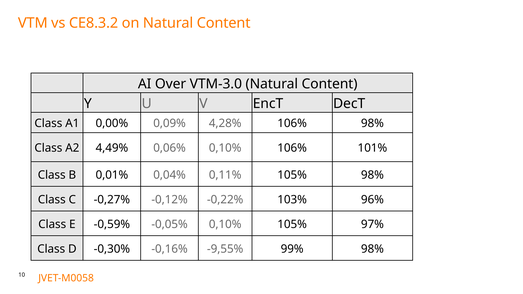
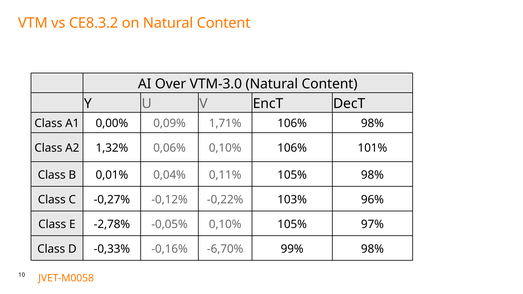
4,28%: 4,28% -> 1,71% (225, 123)
4,49%: 4,49% -> 1,32% (112, 148)
-0,59%: -0,59% -> -2,78% (112, 224)
-0,30%: -0,30% -> -0,33% (112, 249)
-9,55%: -9,55% -> -6,70% (225, 249)
